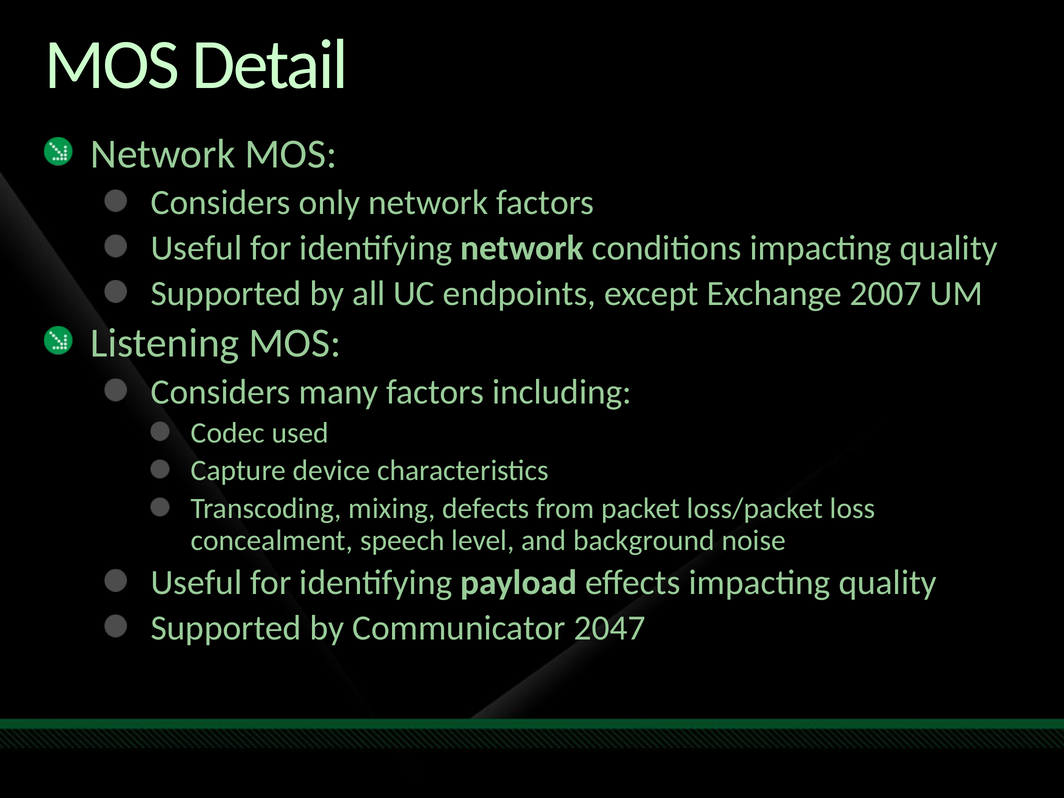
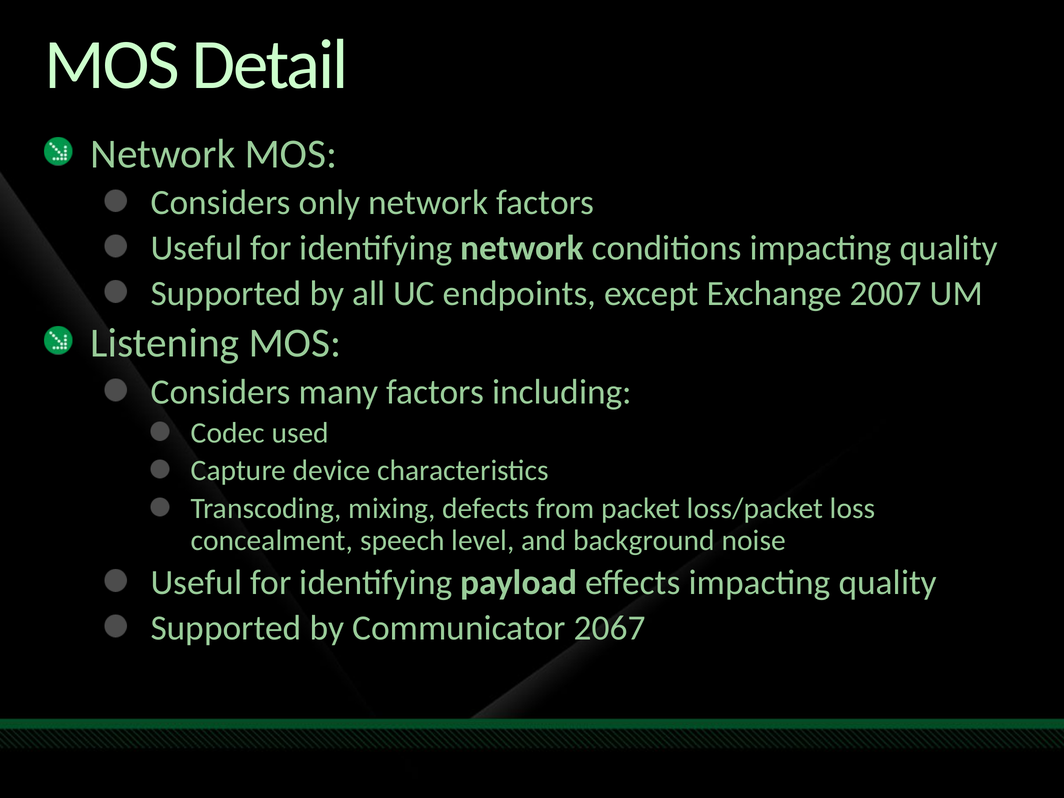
2047: 2047 -> 2067 (610, 628)
